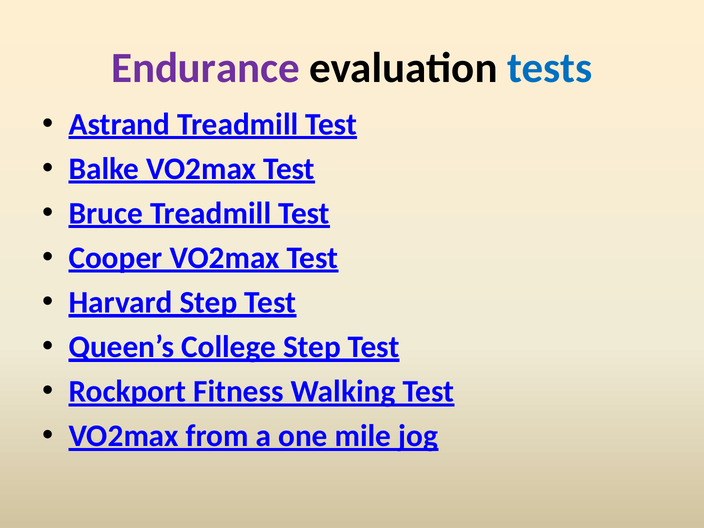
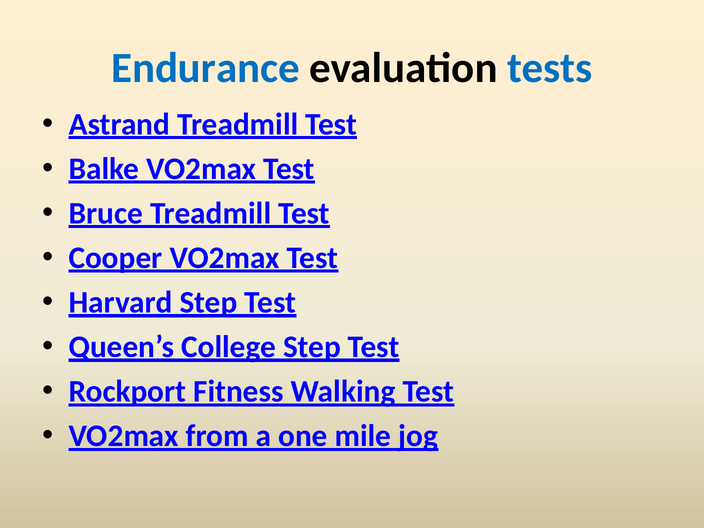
Endurance colour: purple -> blue (205, 68)
